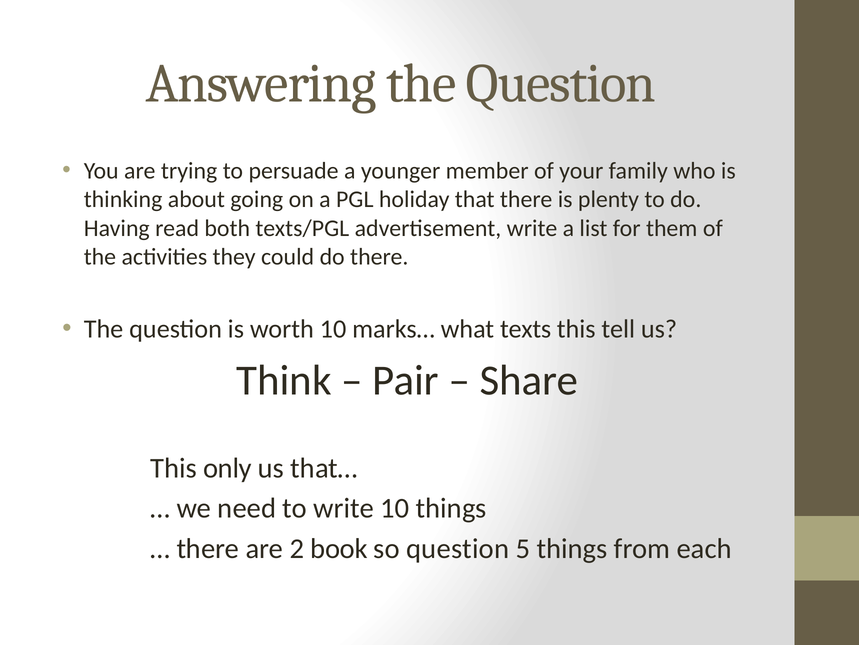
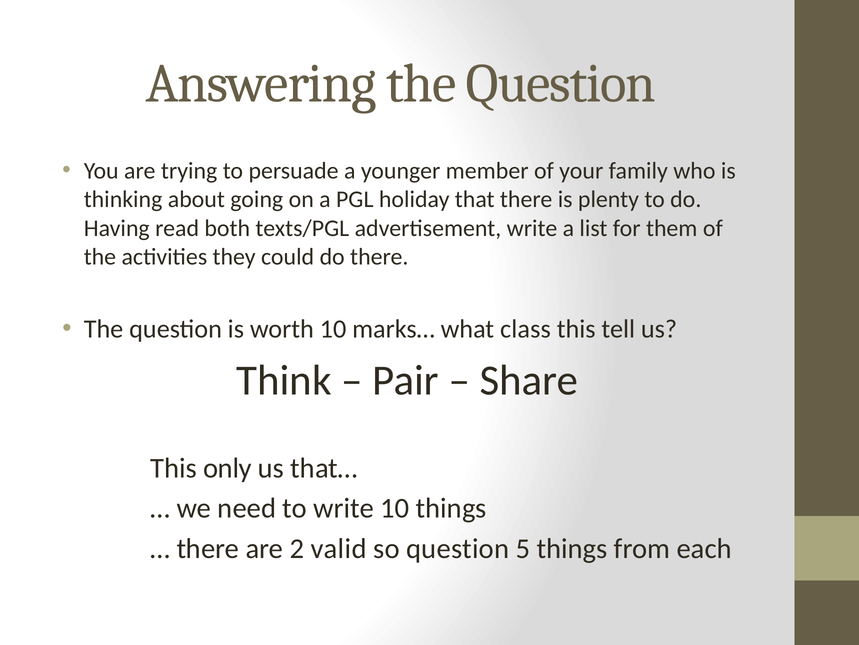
texts: texts -> class (525, 329)
book: book -> valid (339, 548)
